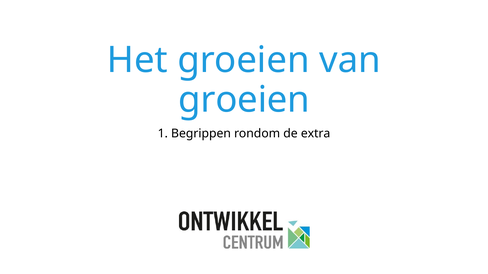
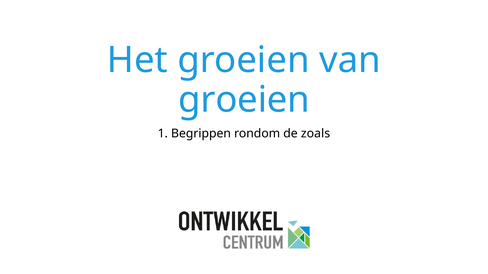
extra: extra -> zoals (316, 134)
